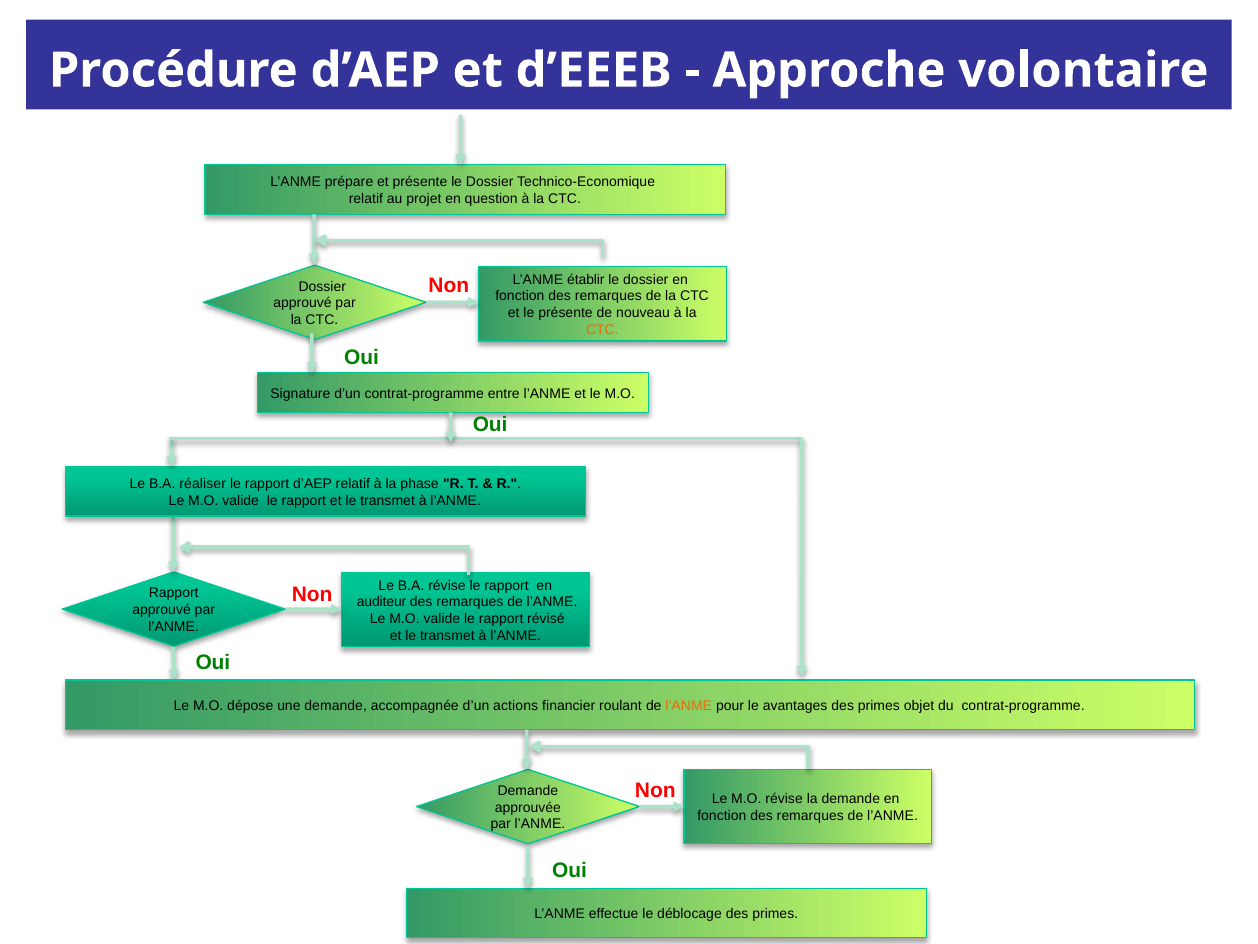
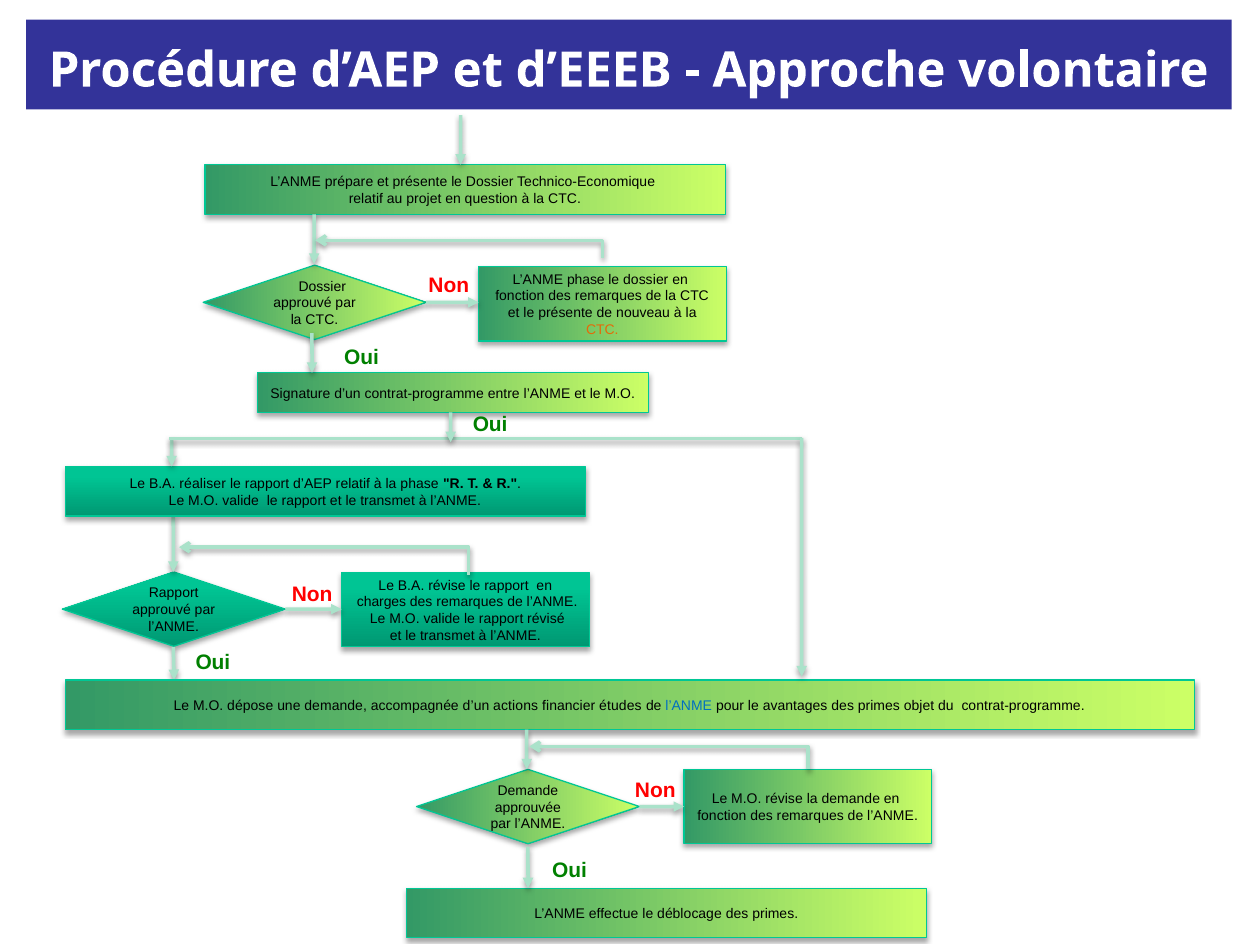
L’ANME établir: établir -> phase (586, 279)
auditeur: auditeur -> charges (382, 602)
roulant: roulant -> études (620, 706)
l’ANME colour: orange -> blue (689, 706)
